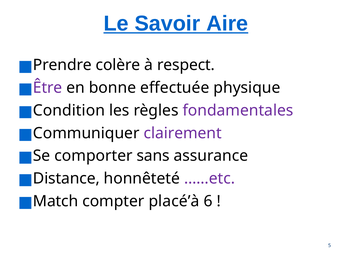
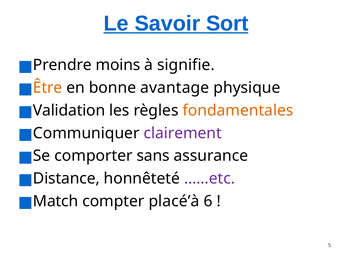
Aire: Aire -> Sort (227, 23)
colère: colère -> moins (118, 65)
respect: respect -> signifie (186, 65)
Être colour: purple -> orange (48, 88)
effectuée: effectuée -> avantage (175, 88)
Condition: Condition -> Validation (69, 110)
fondamentales colour: purple -> orange (238, 110)
